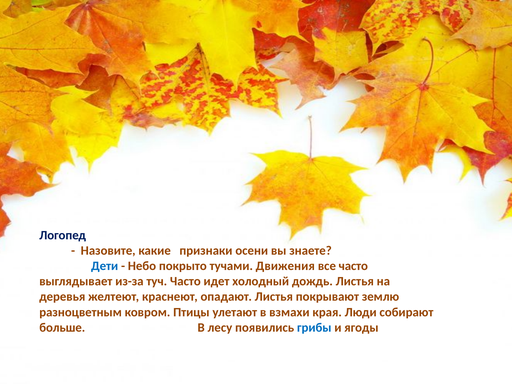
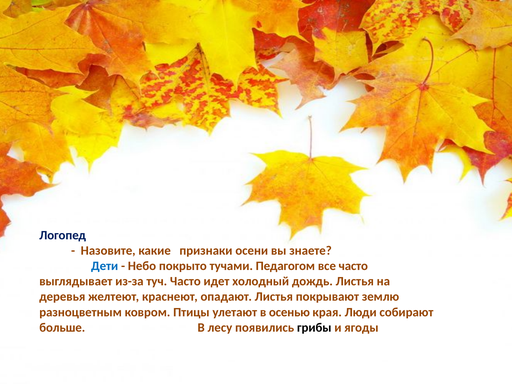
Движения: Движения -> Педагогом (285, 266)
взмахи: взмахи -> осенью (289, 312)
грибы colour: blue -> black (314, 327)
